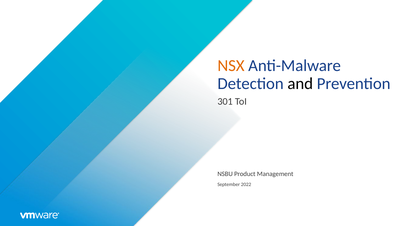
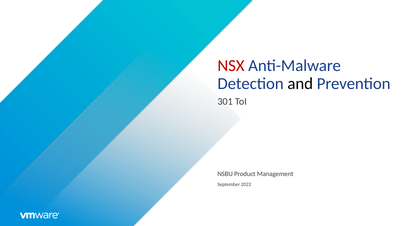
NSX colour: orange -> red (231, 66)
